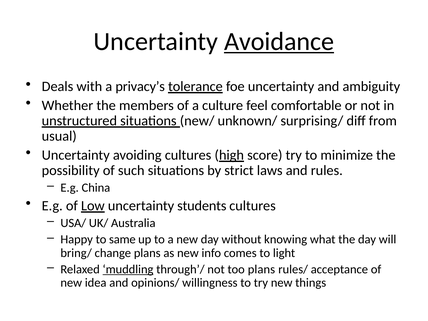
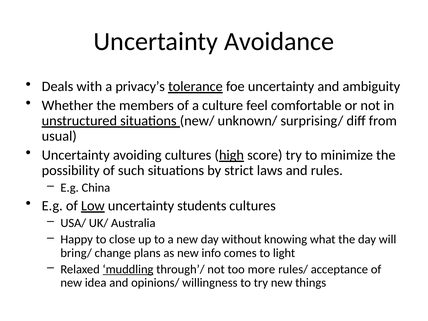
Avoidance underline: present -> none (279, 41)
same: same -> close (122, 239)
too plans: plans -> more (261, 269)
